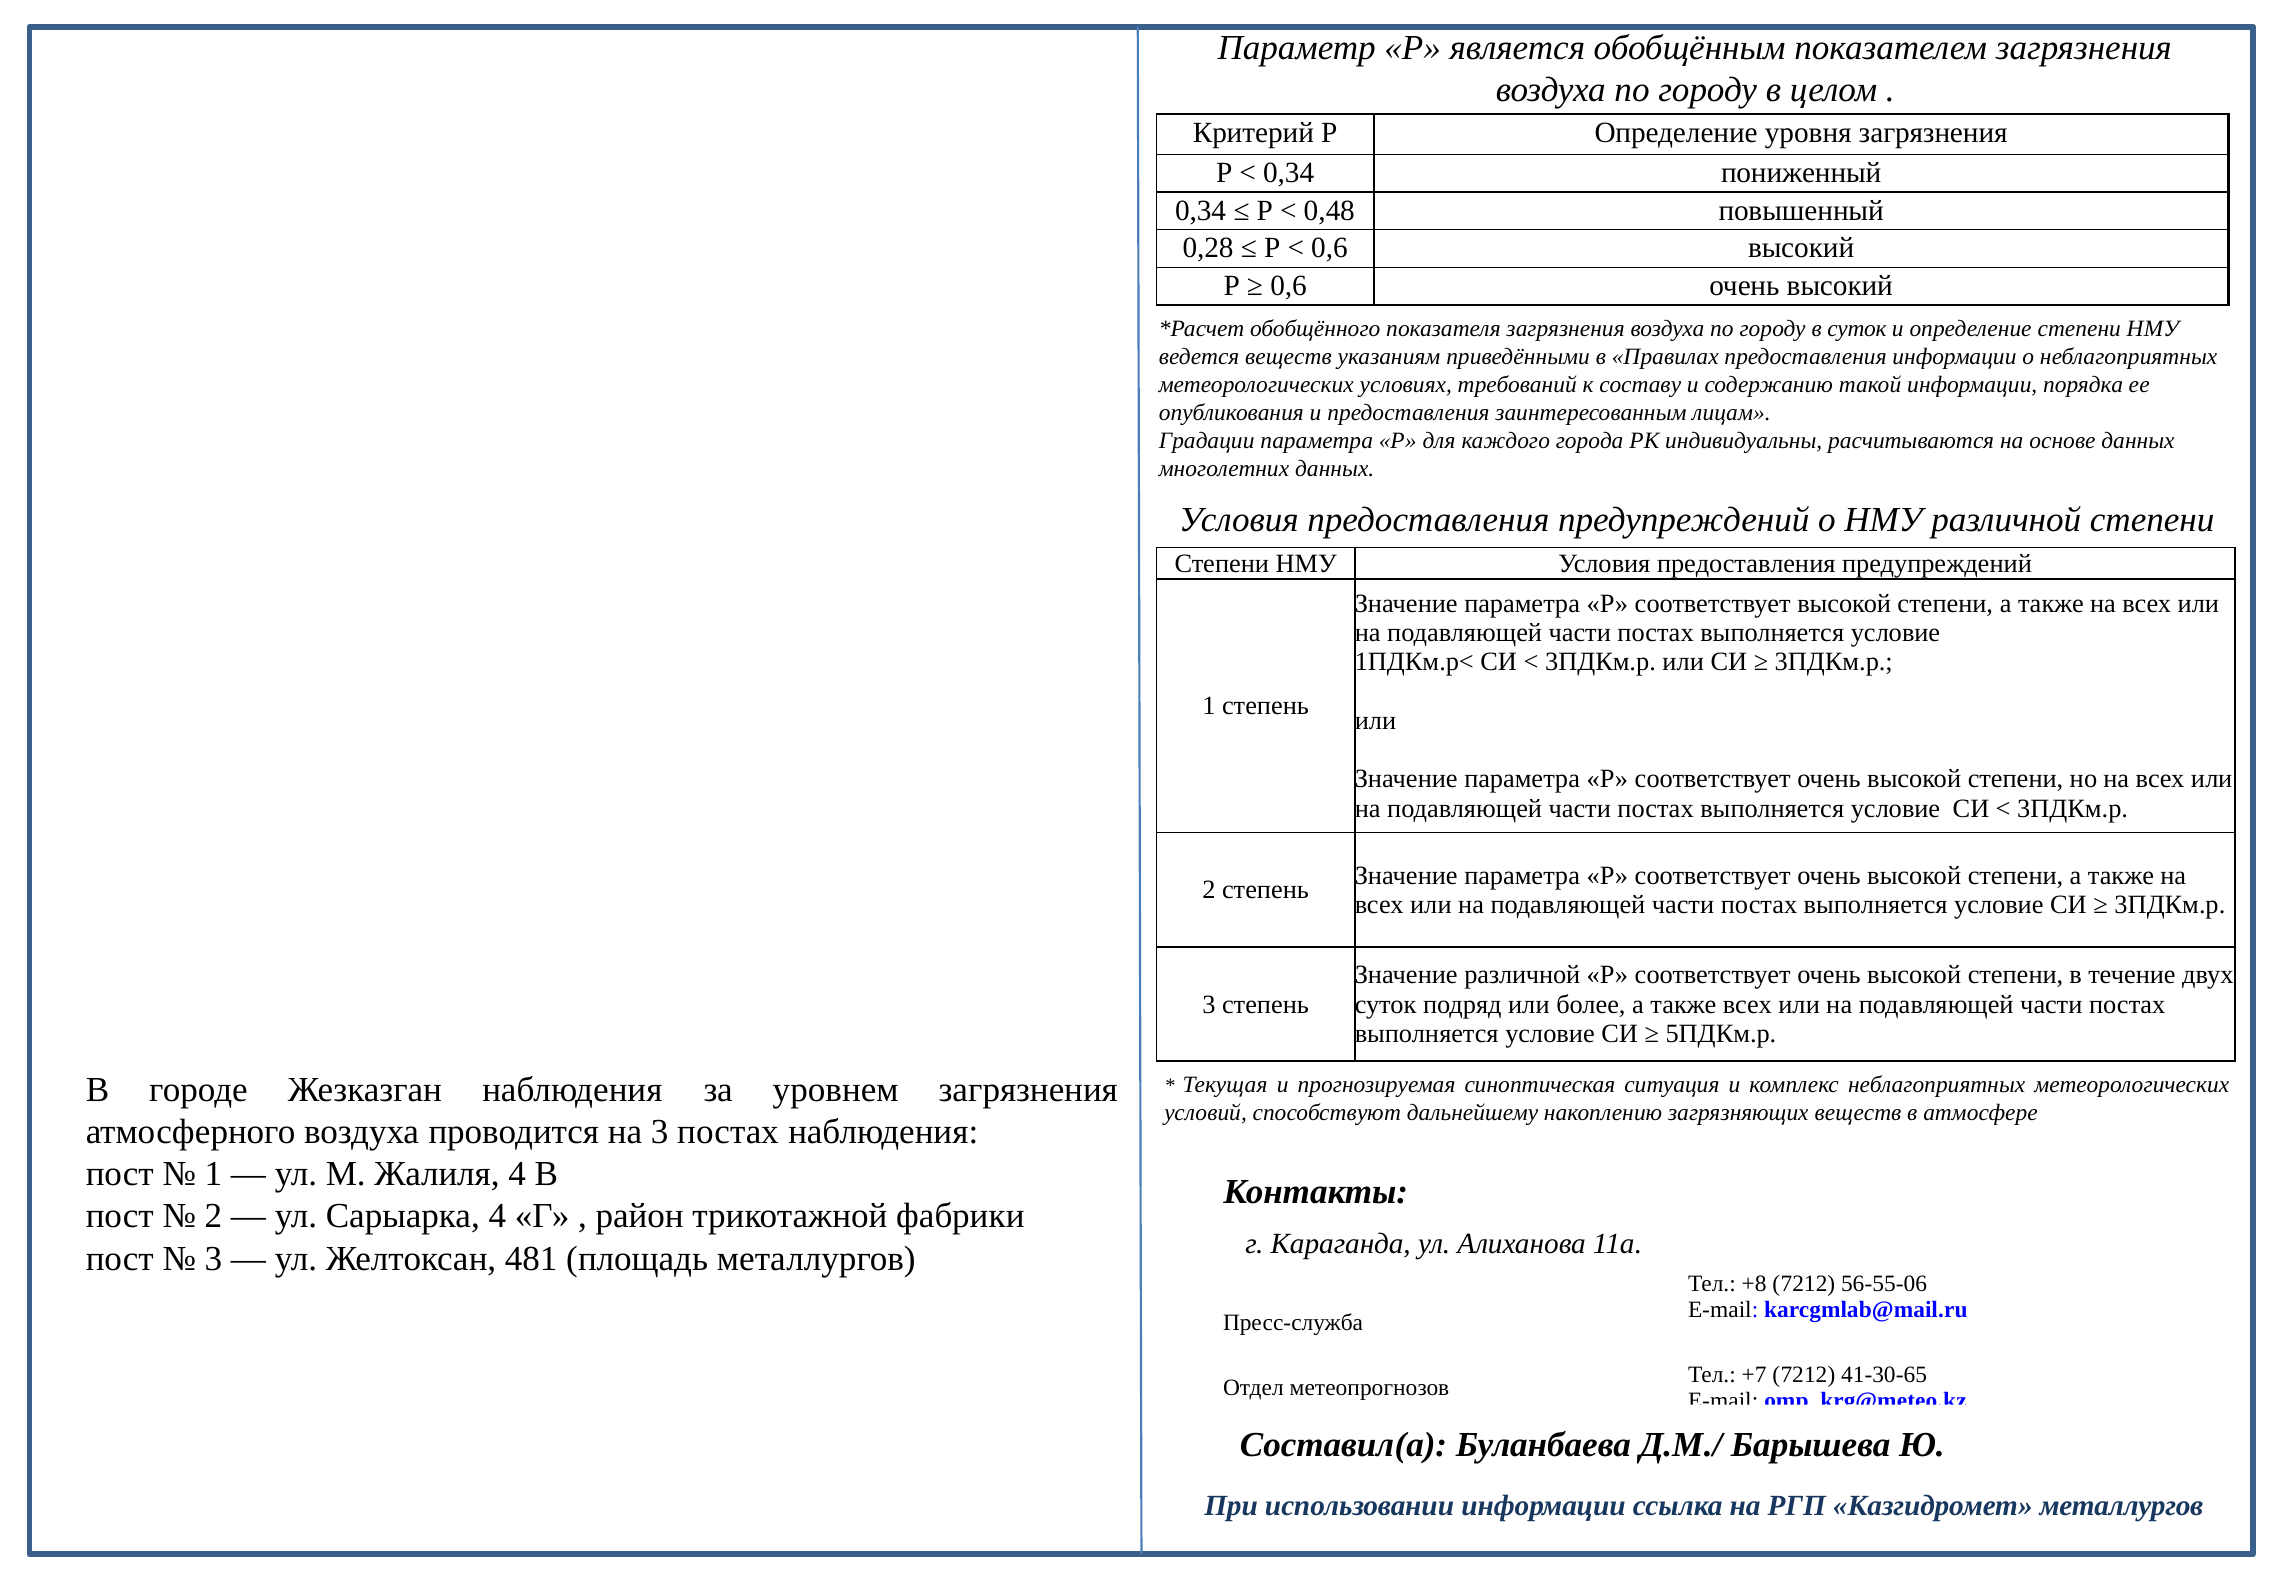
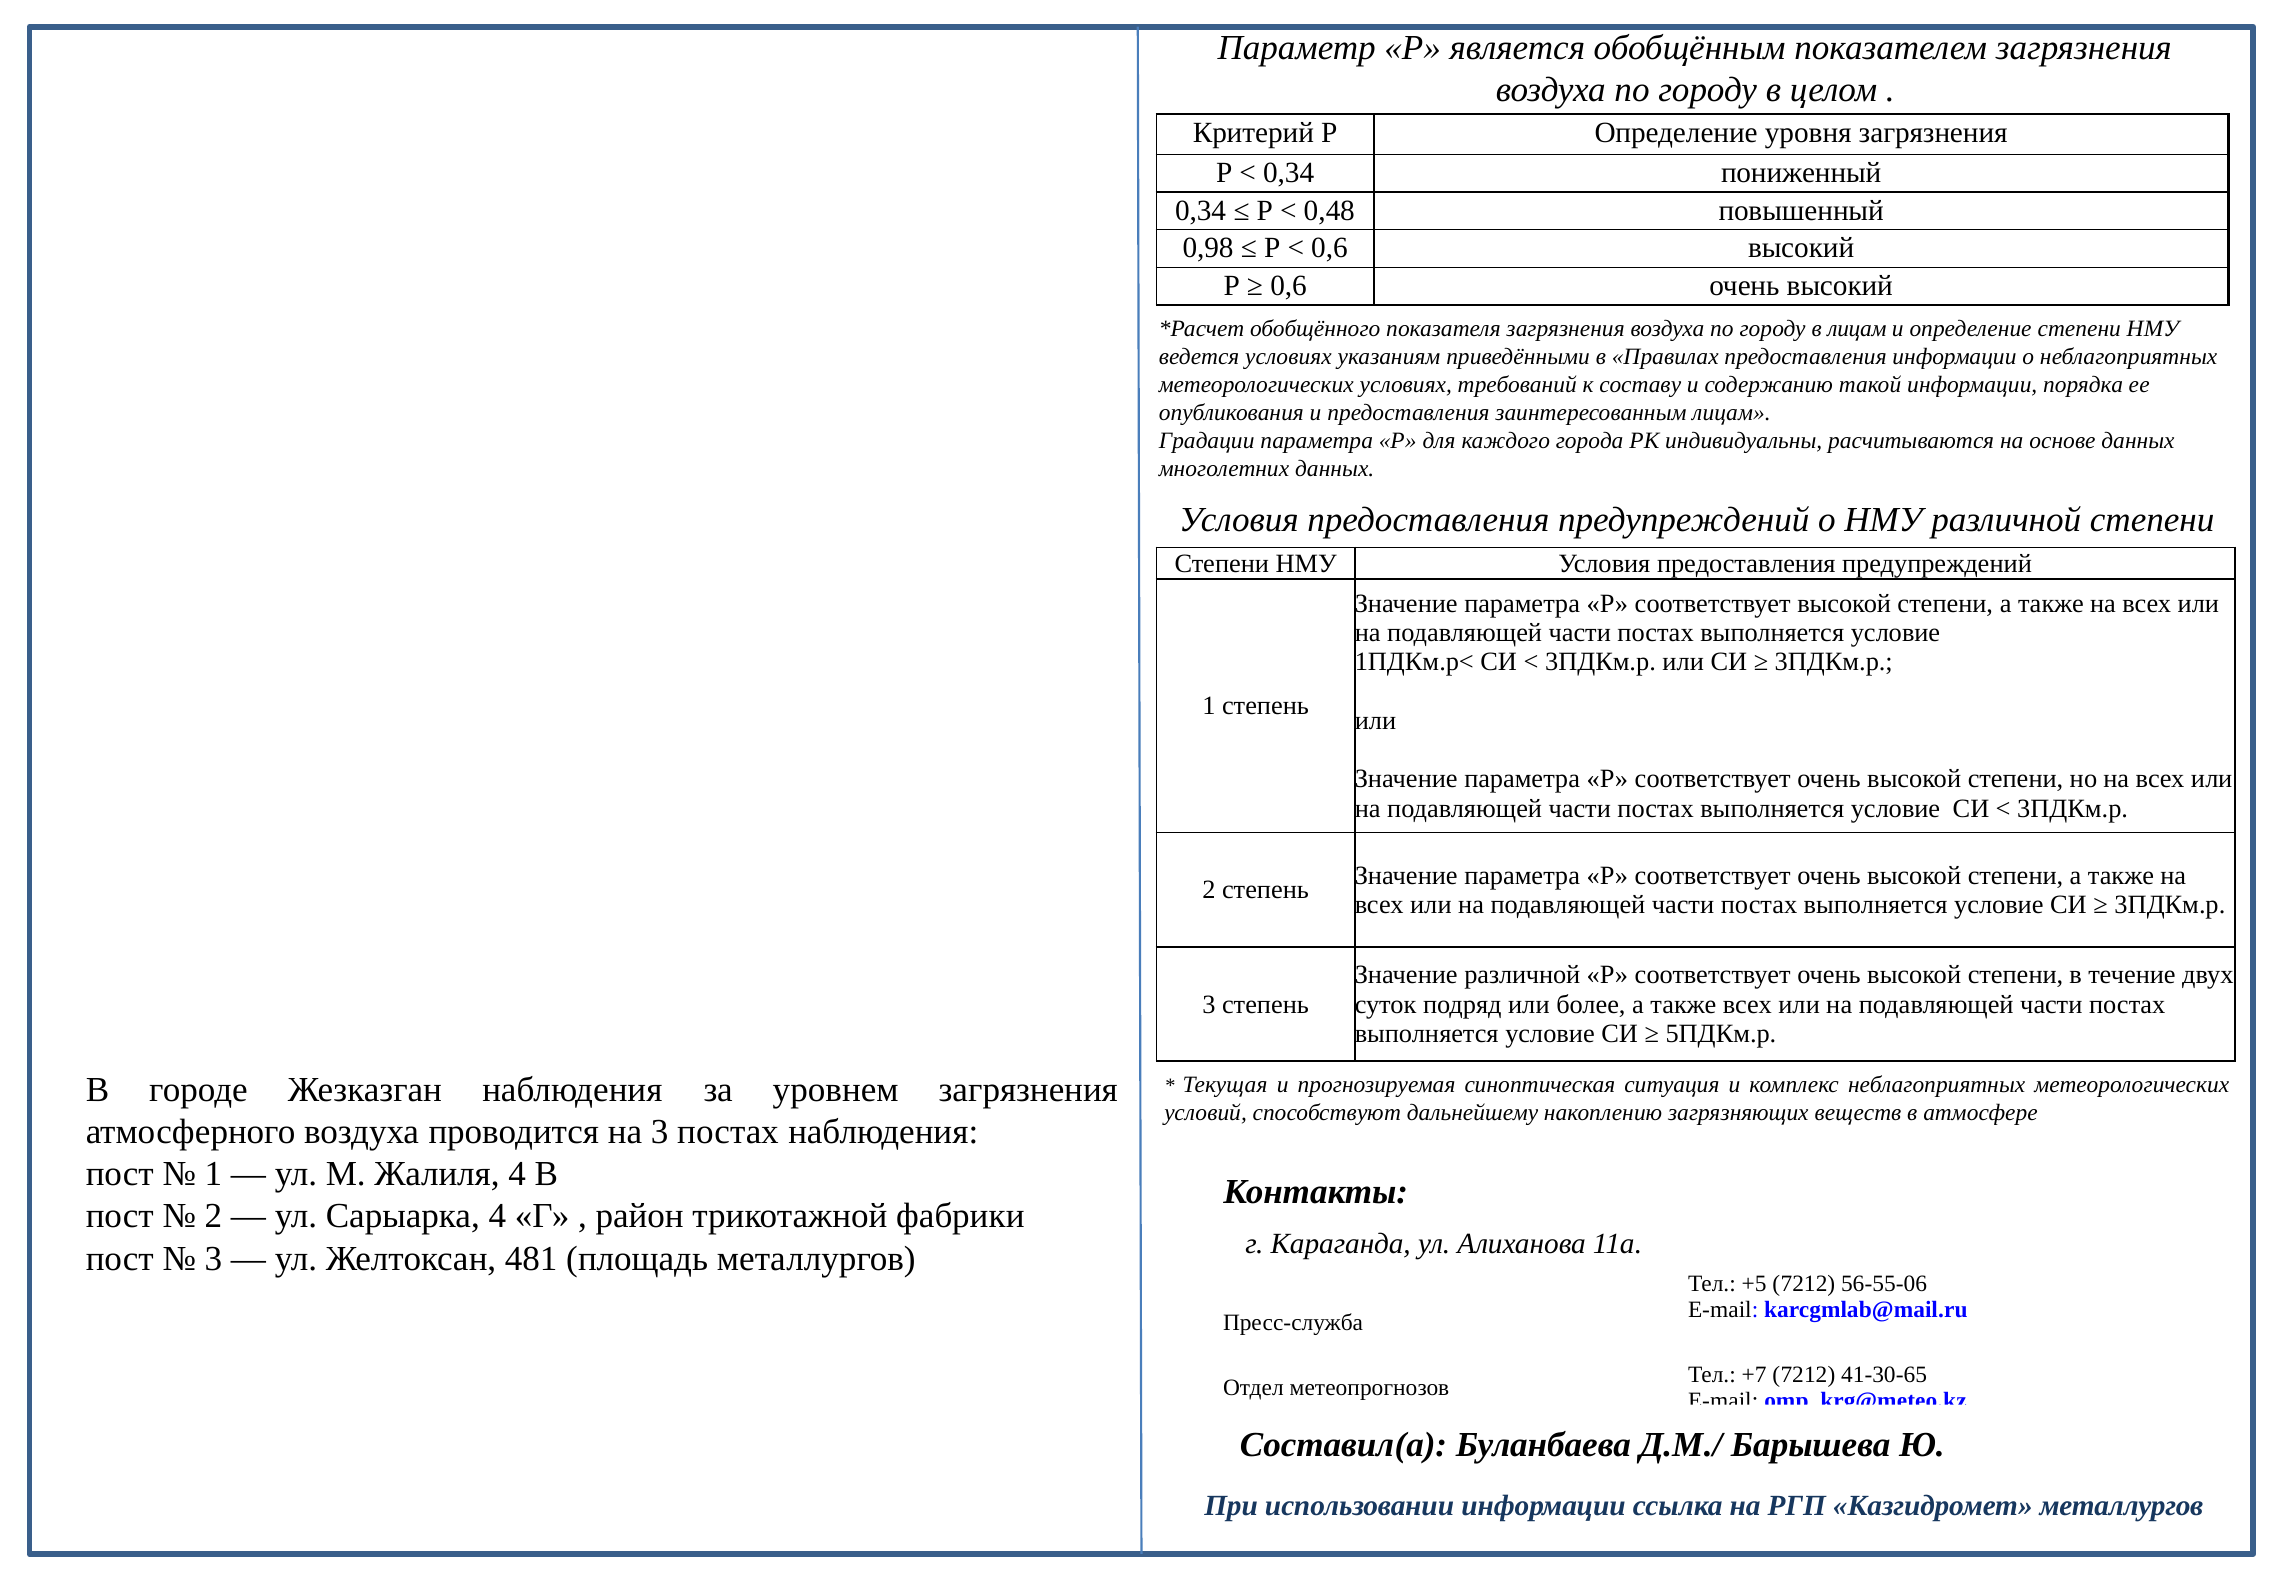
0,28: 0,28 -> 0,98 (1208, 248)
в суток: суток -> лицам (1857, 328)
ведется веществ: веществ -> условиях (1288, 357)
+8: +8 -> +5 (1754, 1283)
